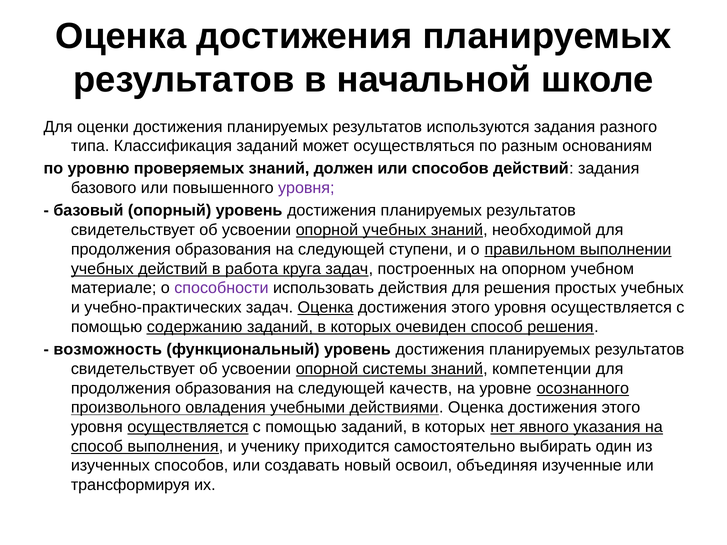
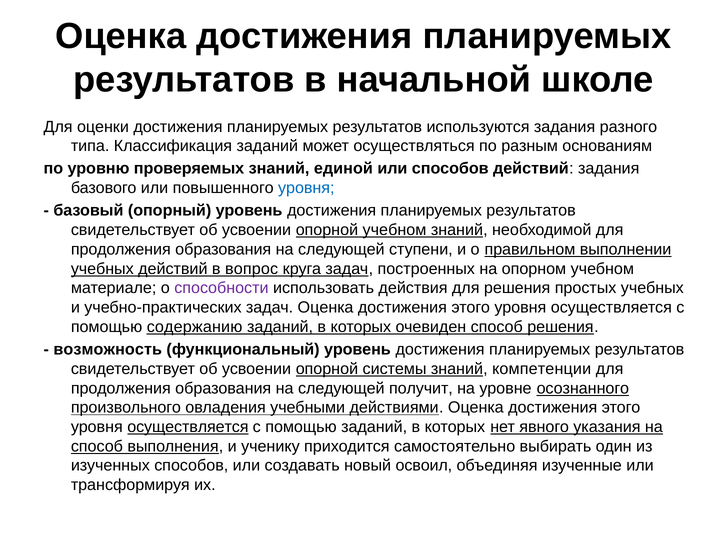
должен: должен -> единой (343, 169)
уровня colour: purple -> blue (306, 188)
опорной учебных: учебных -> учебном (395, 230)
работа: работа -> вопрос (252, 269)
Оценка underline: present -> none (326, 308)
качеств: качеств -> получит (421, 388)
